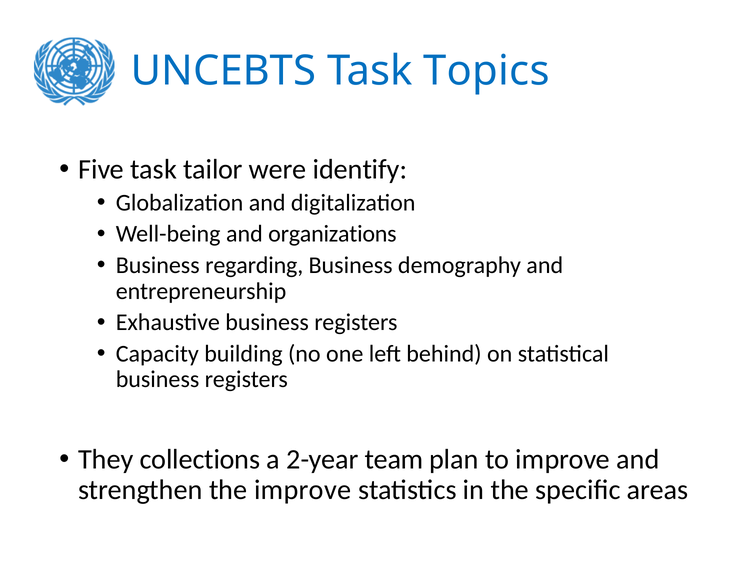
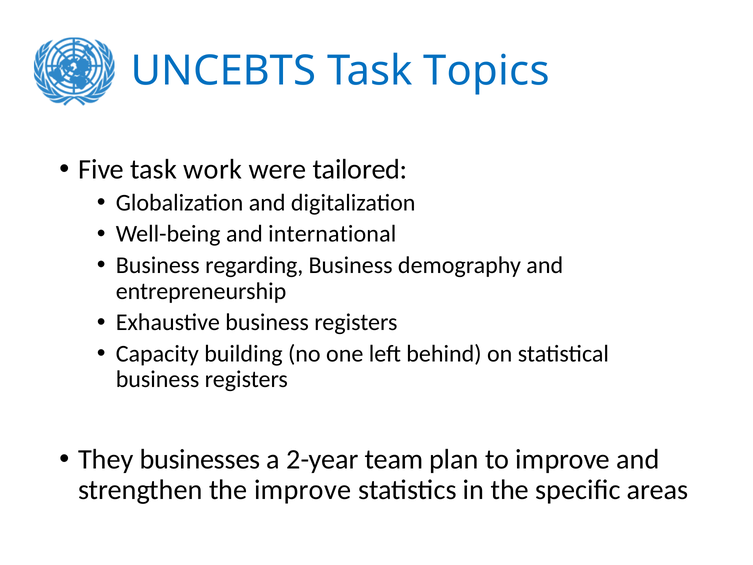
tailor: tailor -> work (213, 169)
identify: identify -> tailored (360, 169)
organizations: organizations -> international (332, 234)
collections: collections -> businesses (200, 459)
